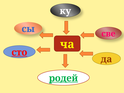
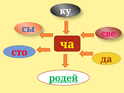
сто underline: present -> none (19, 52)
